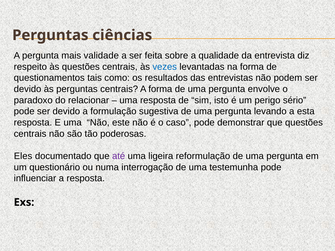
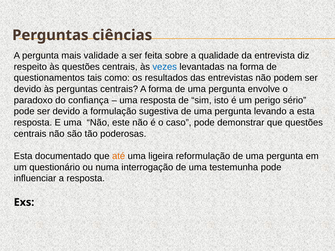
relacionar: relacionar -> confiança (89, 100)
Eles: Eles -> Esta (23, 156)
até colour: purple -> orange (119, 156)
